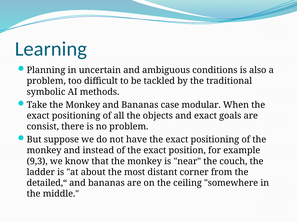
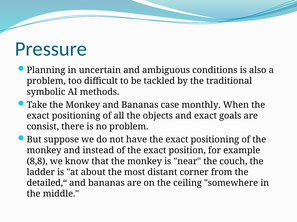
Learning: Learning -> Pressure (51, 49)
modular: modular -> monthly (201, 105)
9,3: 9,3 -> 8,8 (37, 162)
